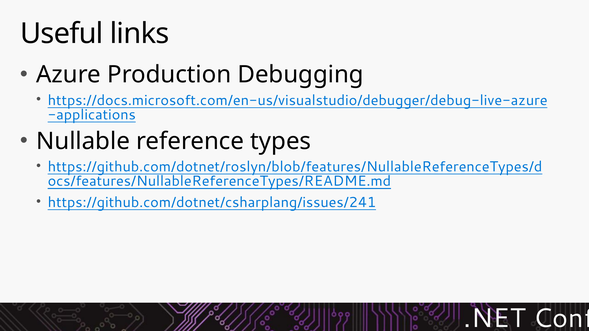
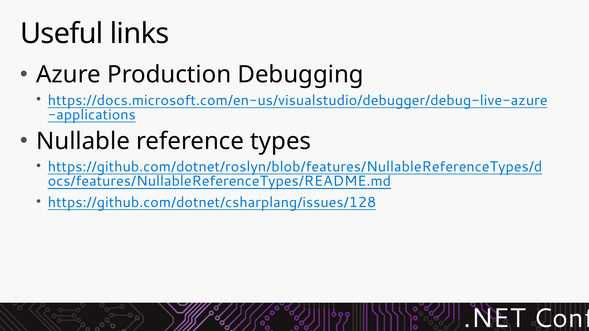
https://github.com/dotnet/csharplang/issues/241: https://github.com/dotnet/csharplang/issues/241 -> https://github.com/dotnet/csharplang/issues/128 (212, 203)
